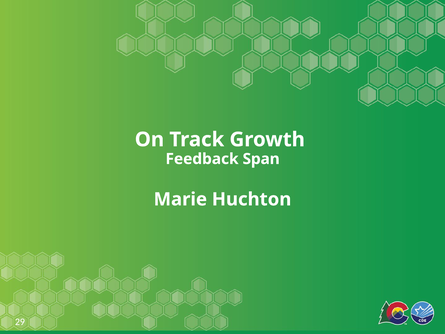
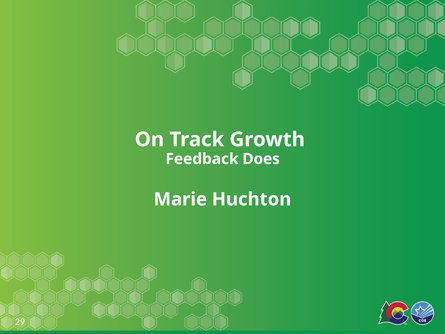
Span: Span -> Does (261, 159)
